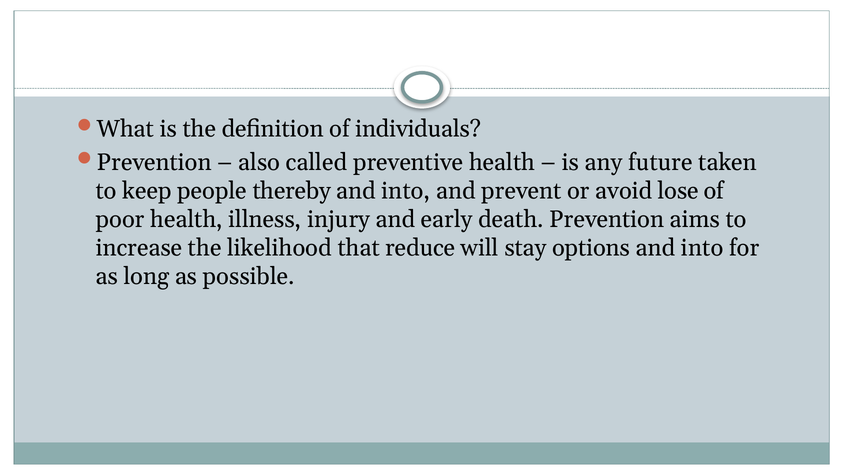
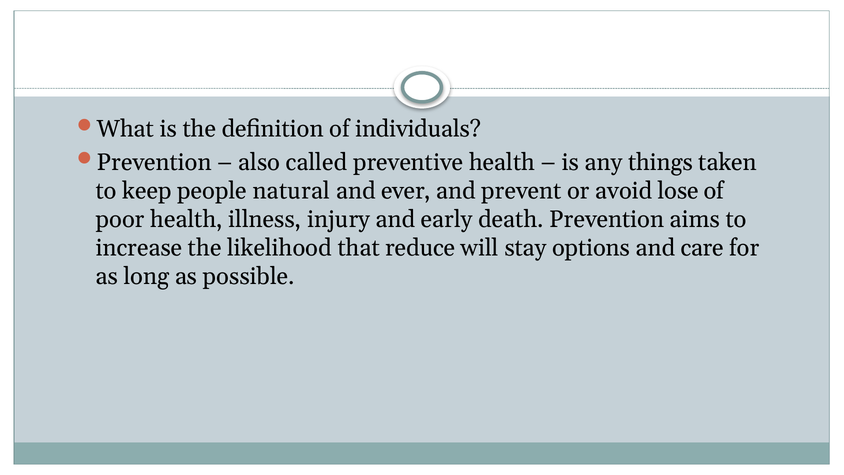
future: future -> things (660, 162)
thereby: thereby -> natural (291, 191)
into: into -> ever (406, 191)
into: into -> care (702, 248)
